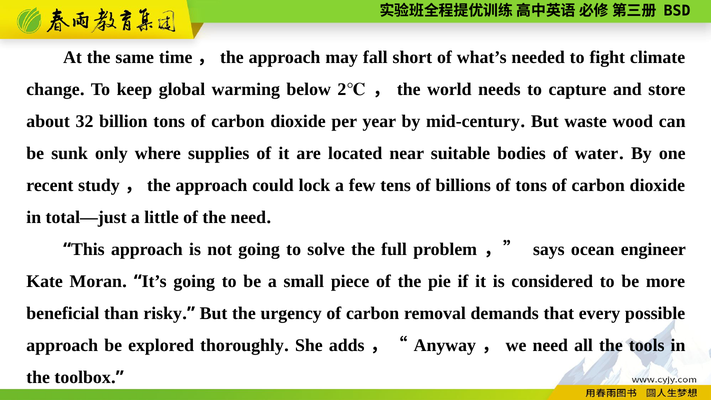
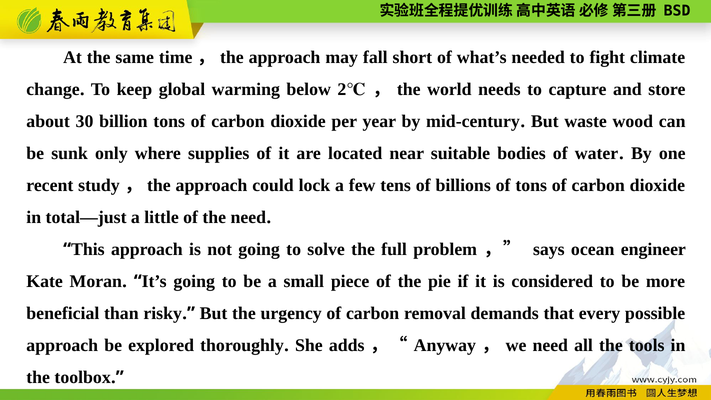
32: 32 -> 30 (85, 121)
